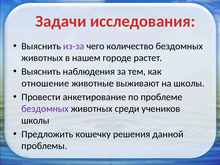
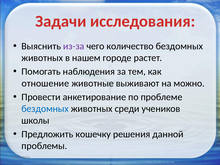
Выяснить: Выяснить -> Помогать (41, 72)
на школы: школы -> можно (189, 83)
бездомных colour: purple -> blue (45, 109)
